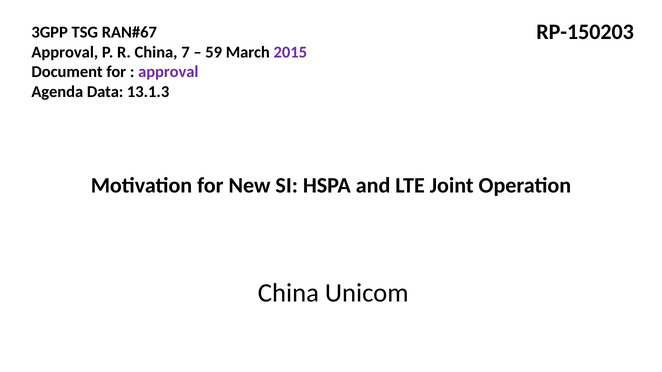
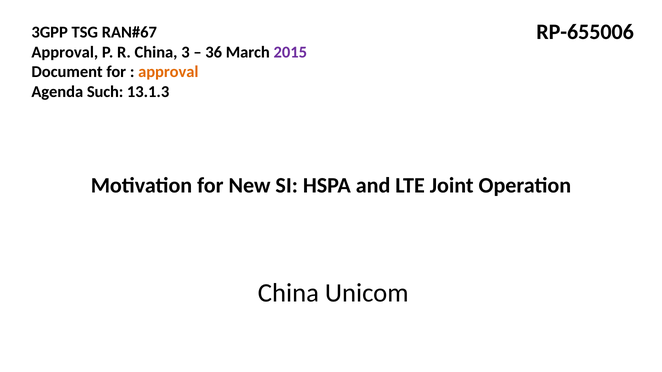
RP-150203: RP-150203 -> RP-655006 (585, 32)
7: 7 -> 3 (185, 52)
59: 59 -> 36 (214, 52)
approval colour: purple -> orange (168, 72)
Data: Data -> Such (105, 92)
